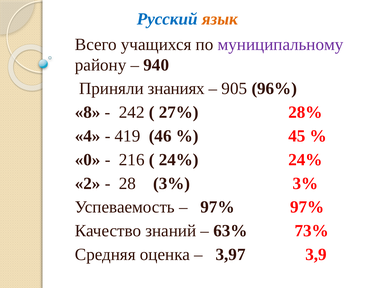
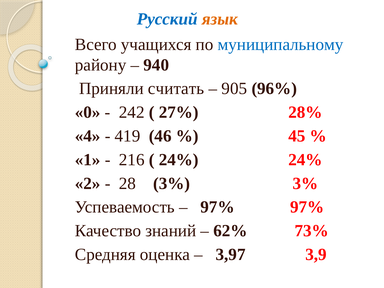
муниципальному colour: purple -> blue (281, 44)
знаниях: знаниях -> считать (176, 89)
8: 8 -> 0 (88, 112)
0: 0 -> 1 (88, 160)
63%: 63% -> 62% (230, 231)
